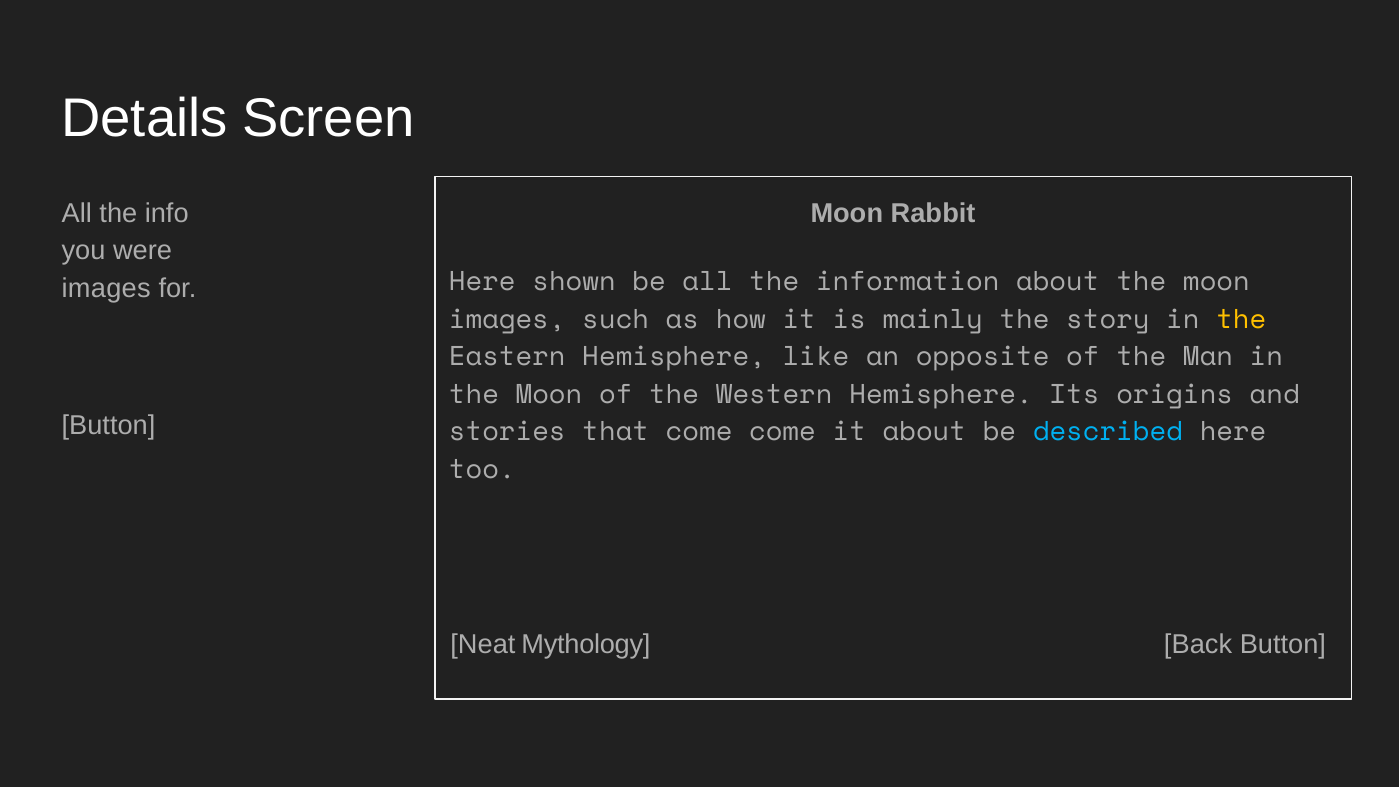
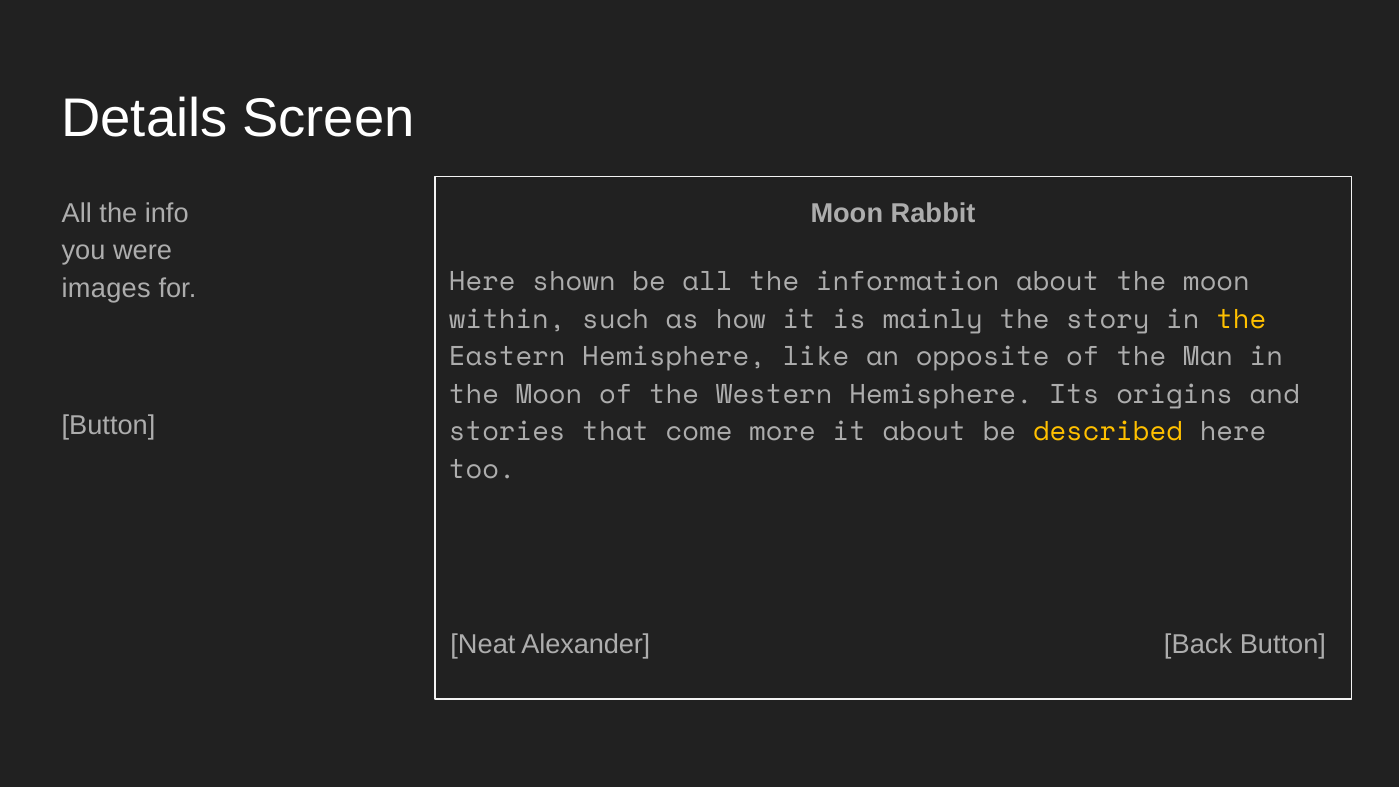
images: images -> within (507, 319)
come come: come -> more (782, 432)
described colour: light blue -> yellow (1108, 432)
Mythology: Mythology -> Alexander (586, 644)
